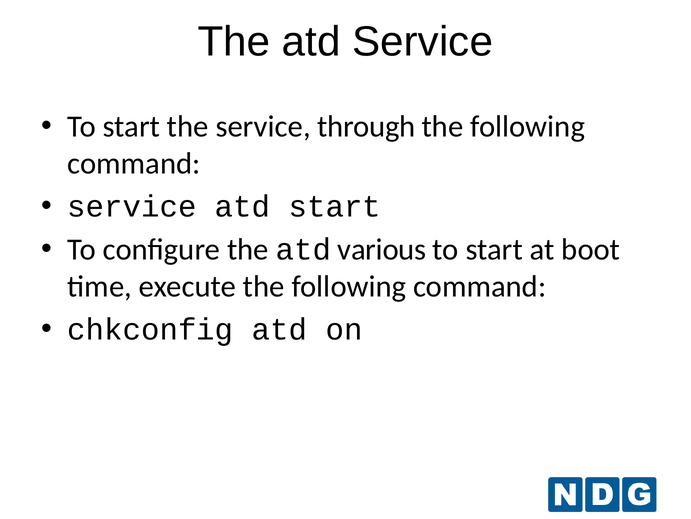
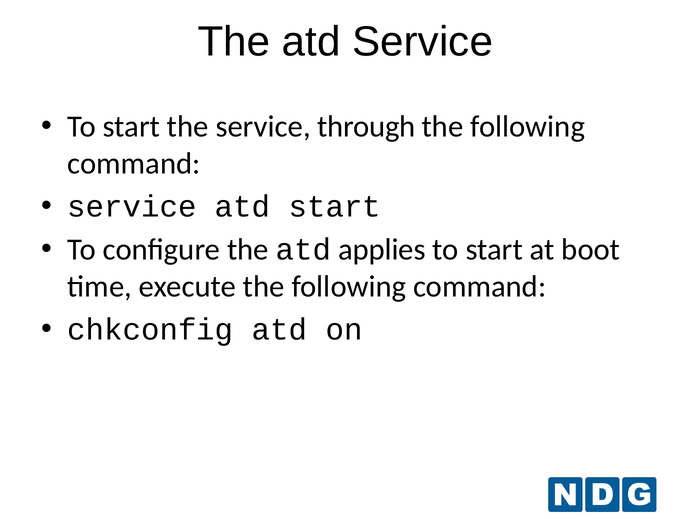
various: various -> applies (382, 249)
